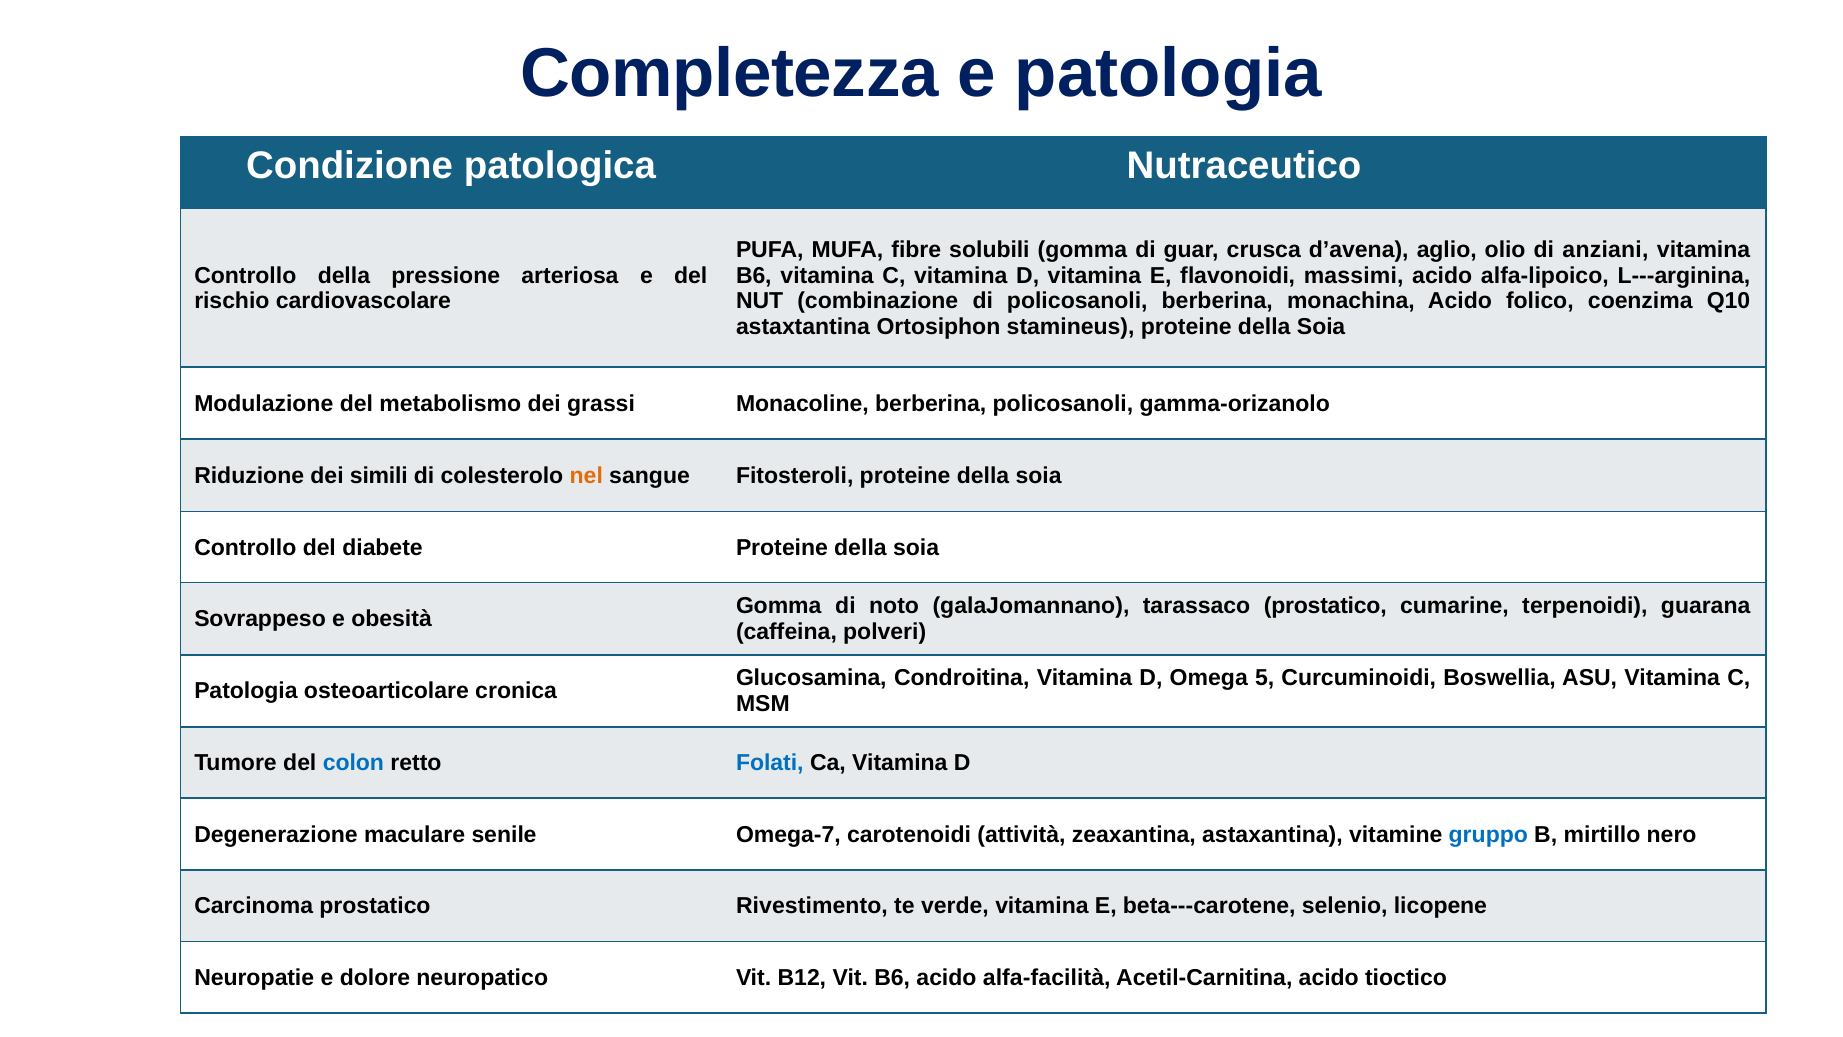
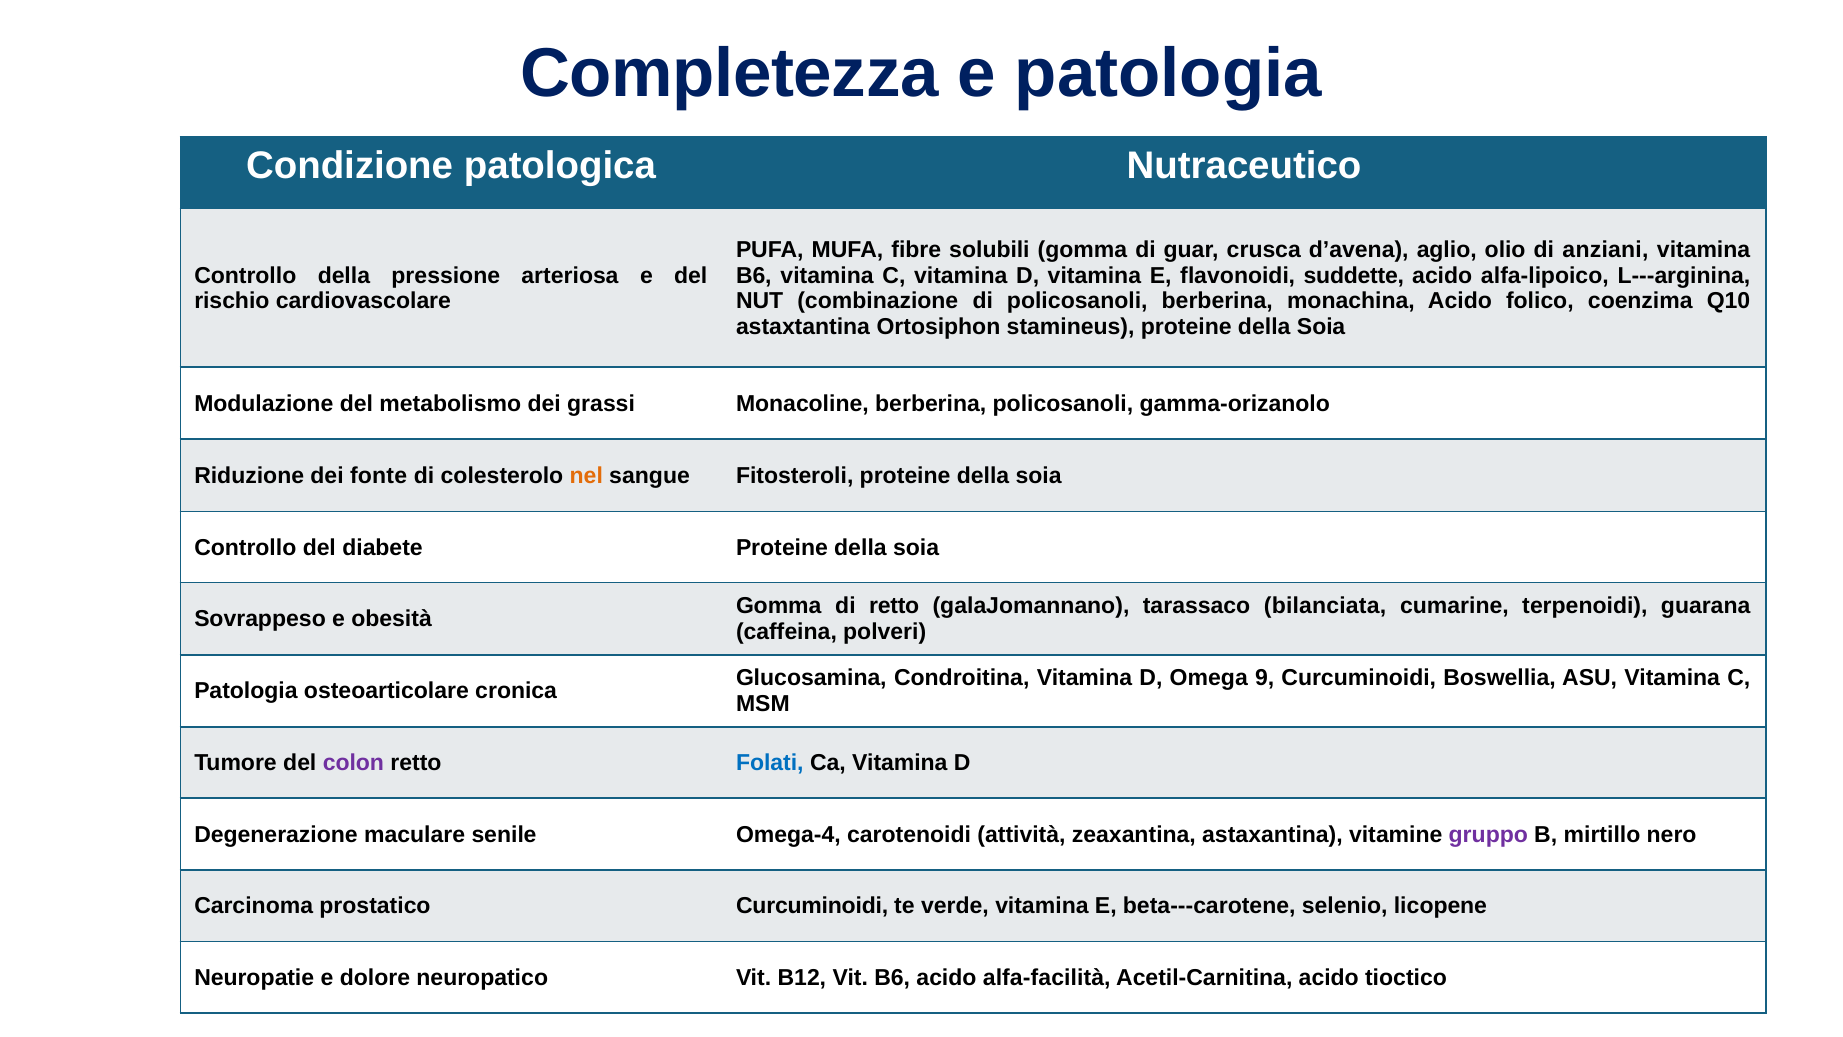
massimi: massimi -> suddette (1354, 275)
simili: simili -> fonte (379, 476)
di noto: noto -> retto (894, 606)
tarassaco prostatico: prostatico -> bilanciata (1325, 606)
5: 5 -> 9 (1265, 678)
colon colour: blue -> purple (353, 763)
Omega-7: Omega-7 -> Omega-4 (788, 834)
gruppo colour: blue -> purple (1488, 834)
prostatico Rivestimento: Rivestimento -> Curcuminoidi (812, 906)
